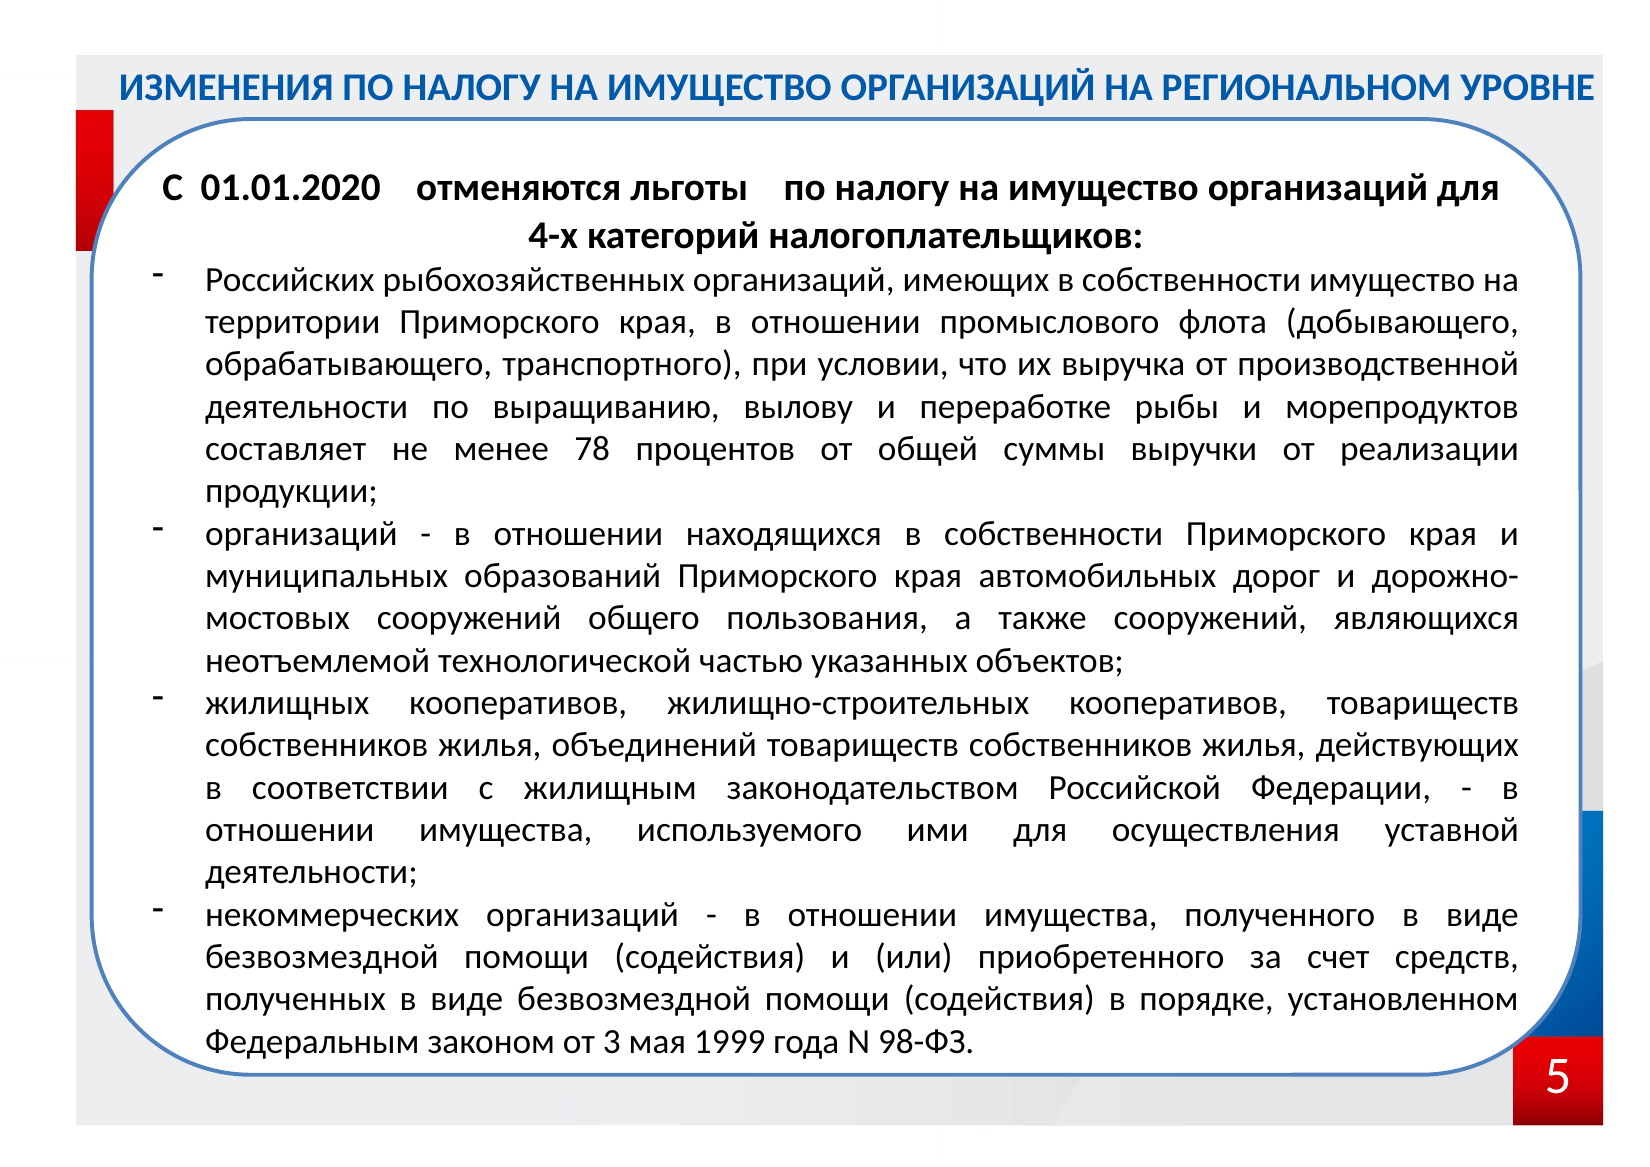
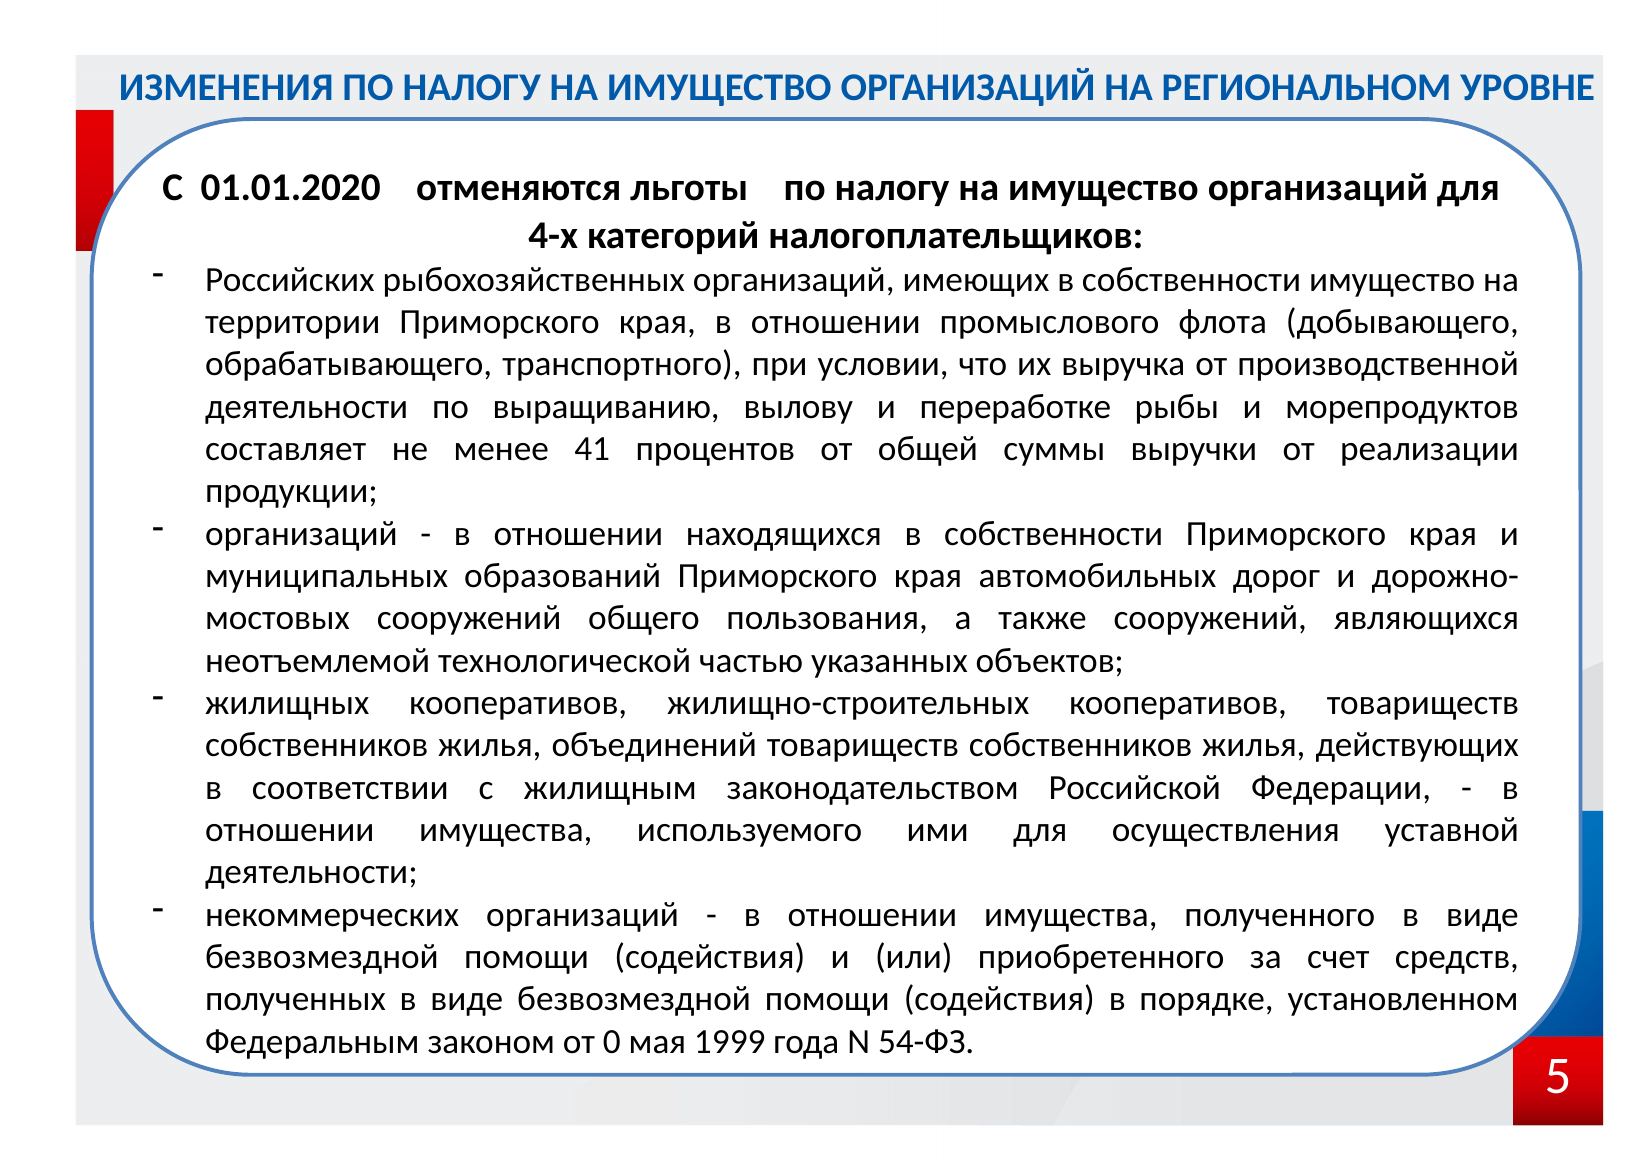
78: 78 -> 41 (592, 449)
3: 3 -> 0 (612, 1041)
98-ФЗ: 98-ФЗ -> 54-ФЗ (926, 1041)
